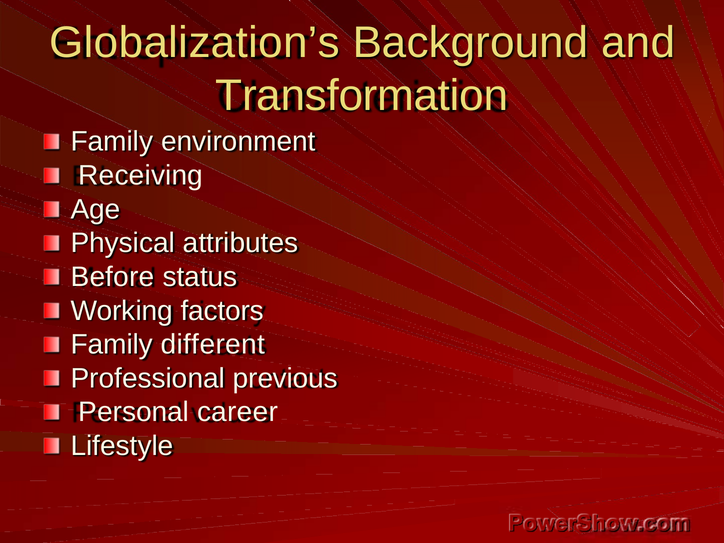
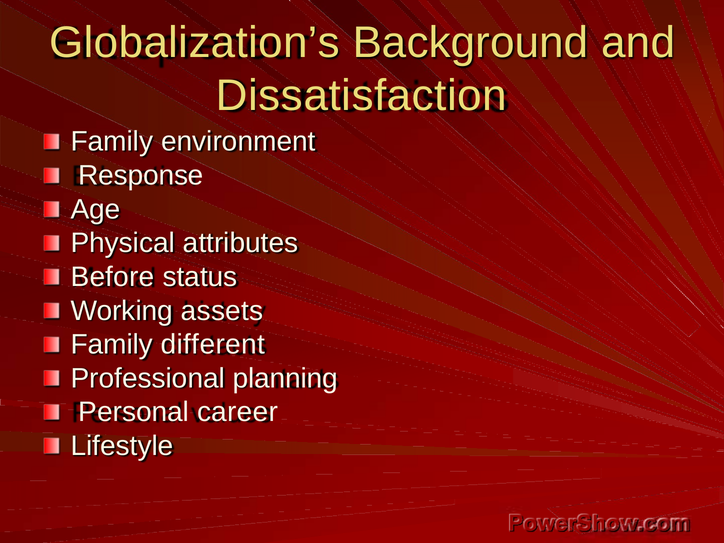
Transformation: Transformation -> Dissatisfaction (361, 96)
Receiving: Receiving -> Response (141, 175)
factors: factors -> assets (222, 311)
previous: previous -> planning (285, 378)
